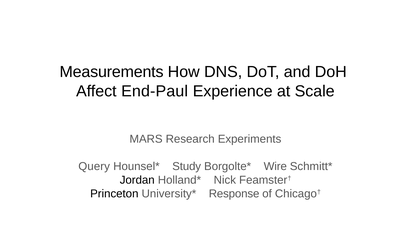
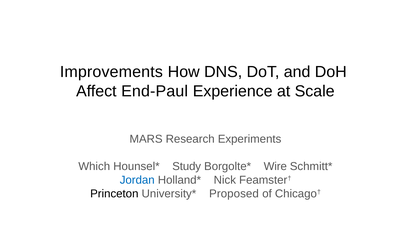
Measurements: Measurements -> Improvements (111, 72)
Query: Query -> Which (94, 167)
Jordan colour: black -> blue (137, 180)
Response: Response -> Proposed (234, 194)
